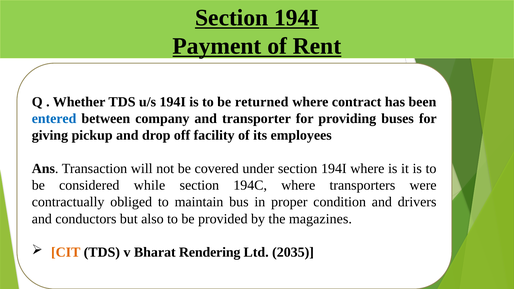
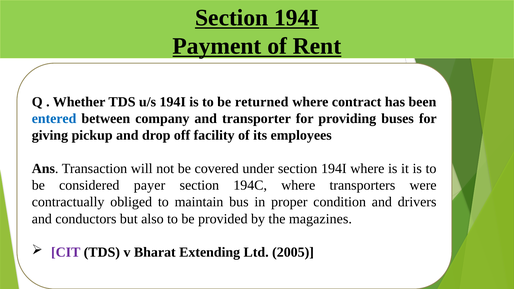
while: while -> payer (150, 185)
CIT colour: orange -> purple (66, 252)
Rendering: Rendering -> Extending (210, 252)
2035: 2035 -> 2005 (293, 252)
